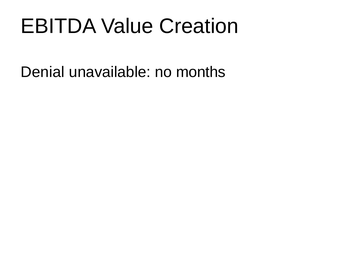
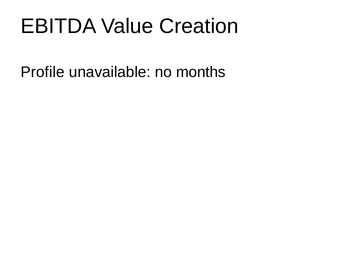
Denial: Denial -> Profile (43, 72)
